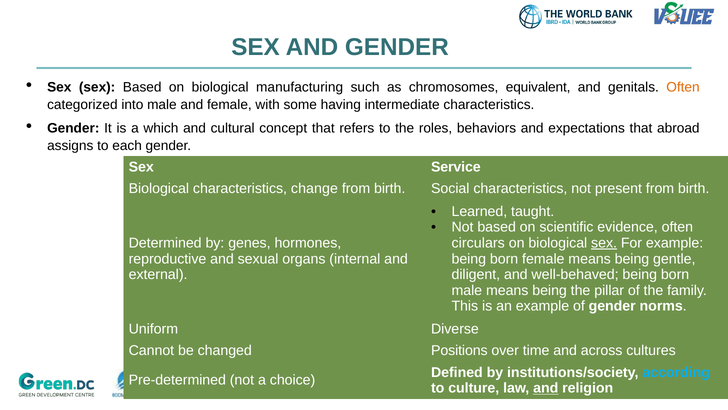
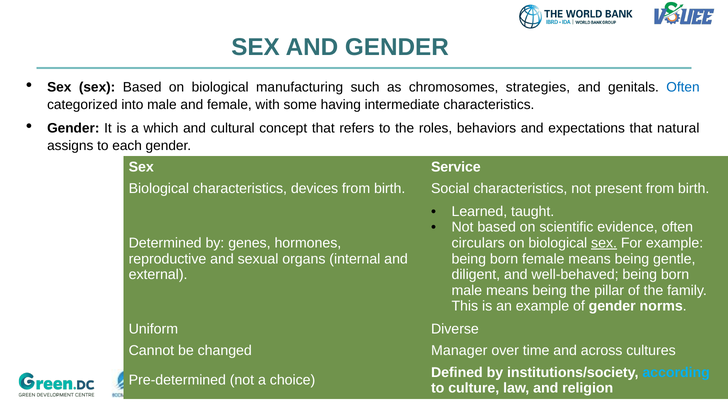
equivalent: equivalent -> strategies (538, 87)
Often colour: orange -> blue (683, 87)
abroad: abroad -> natural (678, 128)
change: change -> devices (315, 188)
Positions: Positions -> Manager (459, 350)
and underline: present -> none (546, 388)
